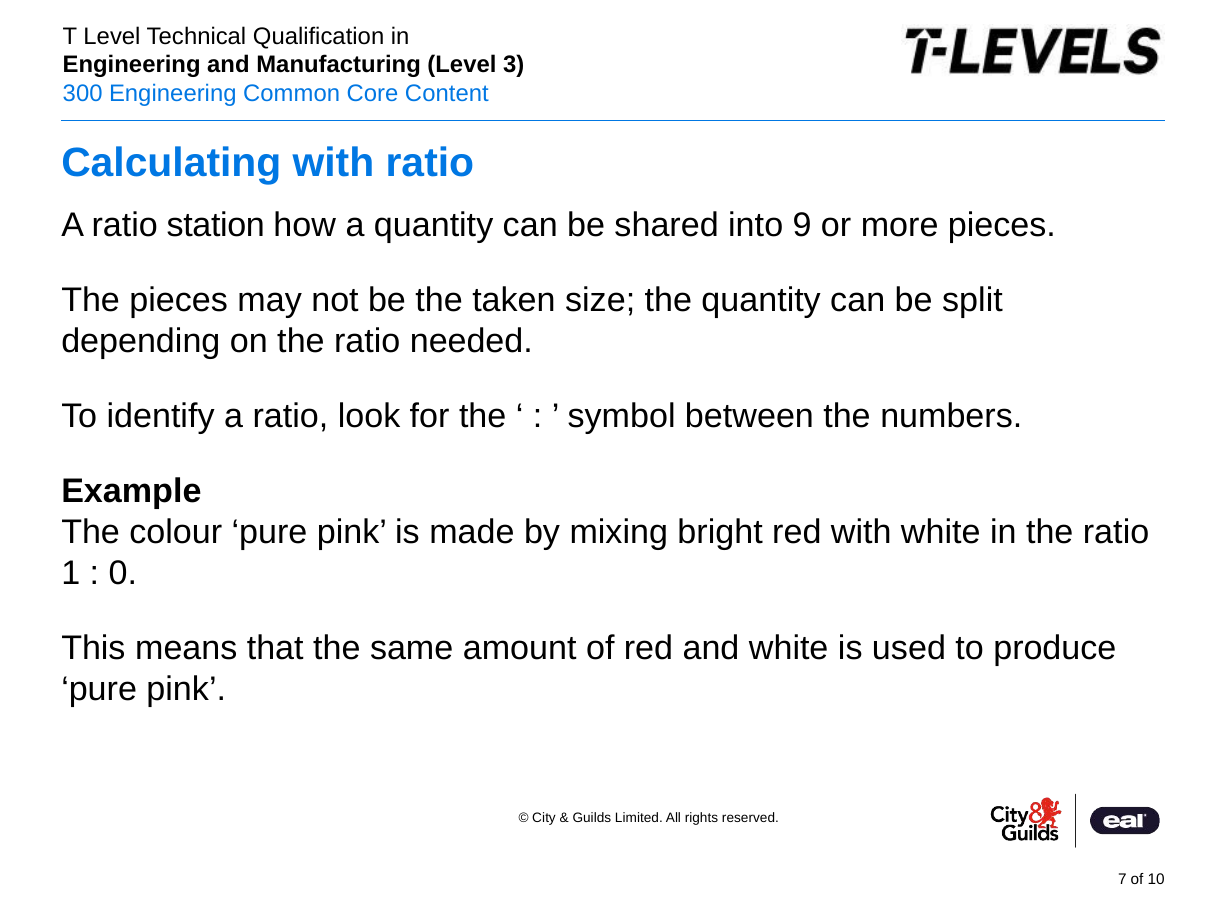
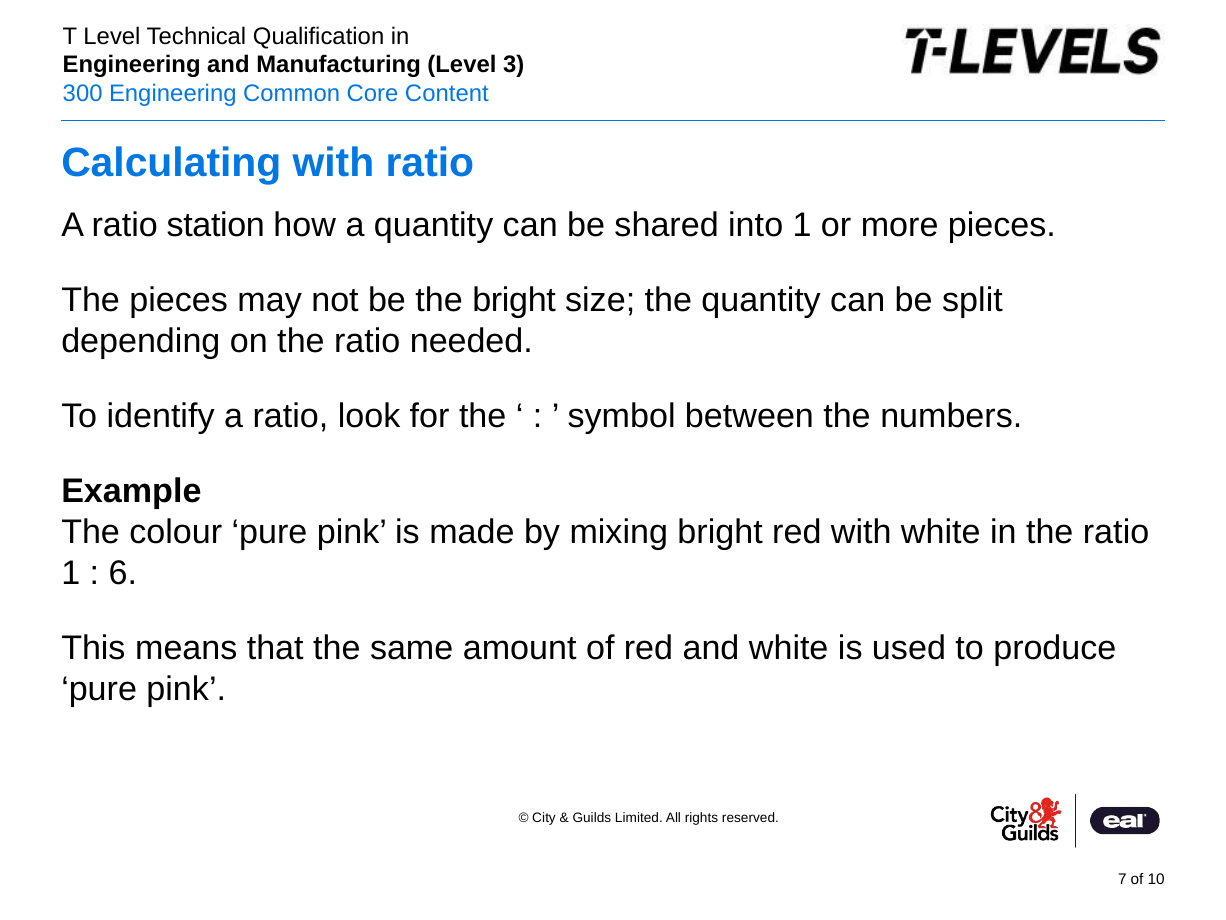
into 9: 9 -> 1 (802, 226)
the taken: taken -> bright (514, 301)
0: 0 -> 6 (123, 573)
